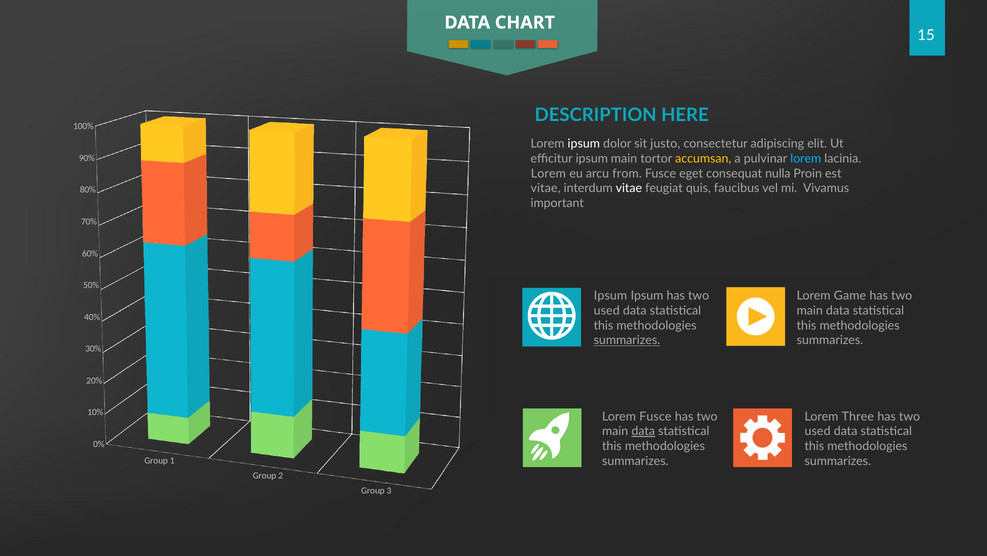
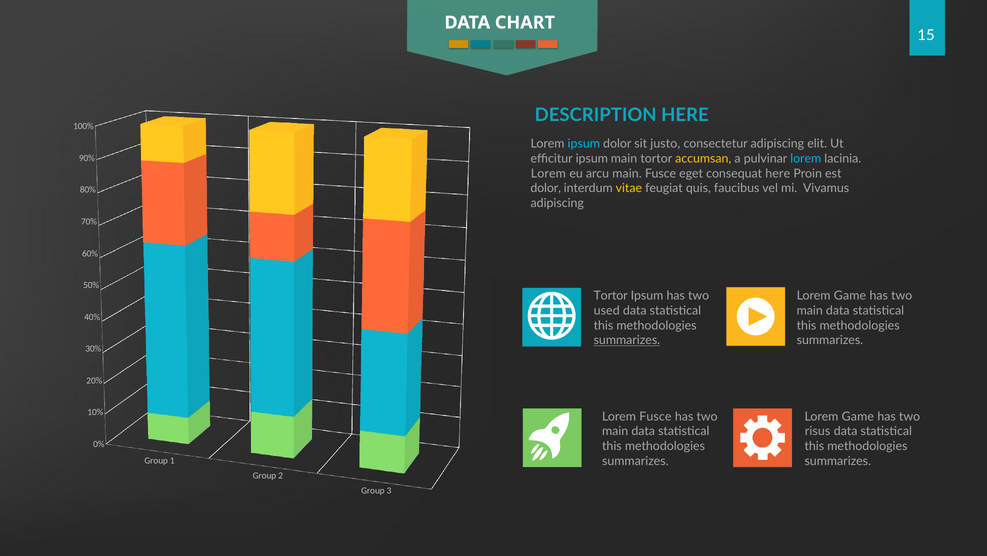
ipsum colour: white -> light blue (584, 144)
arcu from: from -> main (627, 174)
consequat nulla: nulla -> here (778, 174)
vitae: vitae -> dolor (546, 189)
vitae colour: white -> yellow (629, 189)
important: important -> adipiscing (557, 203)
Ipsum: Ipsum -> Tortor (611, 296)
Three: Three -> Game (858, 417)
data underline: present -> none (643, 432)
used: used -> risus (818, 432)
